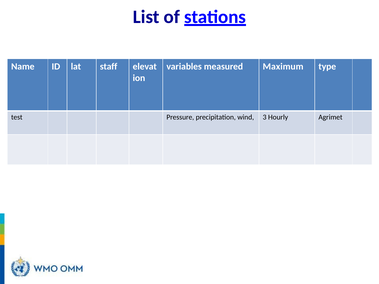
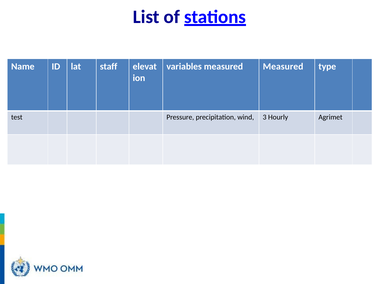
measured Maximum: Maximum -> Measured (283, 67)
